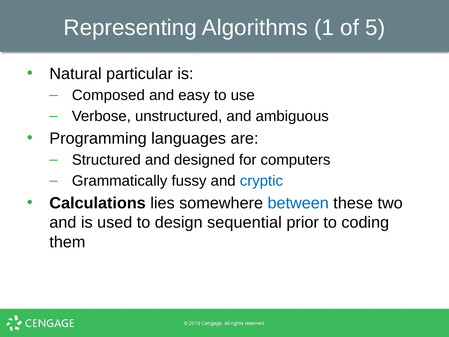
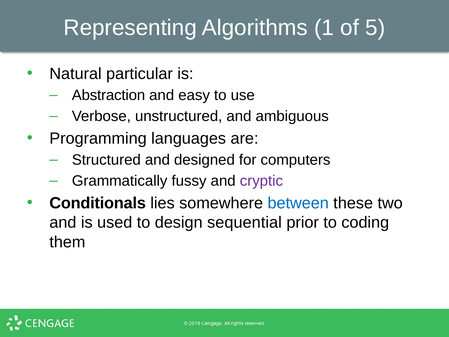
Composed: Composed -> Abstraction (108, 95)
cryptic colour: blue -> purple (261, 181)
Calculations: Calculations -> Conditionals (98, 203)
